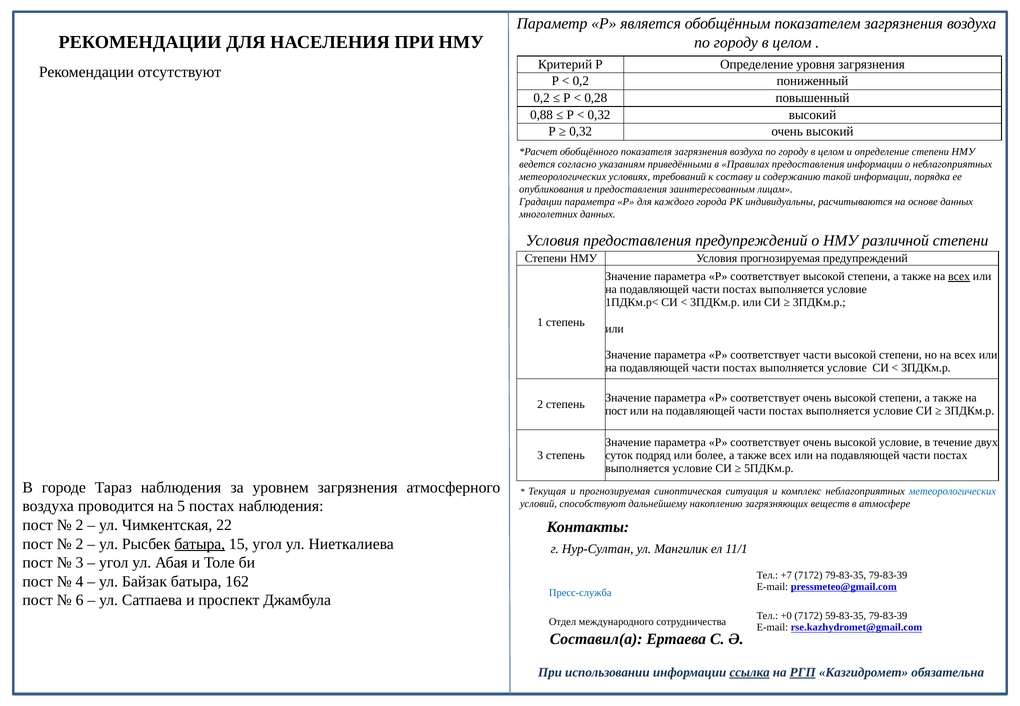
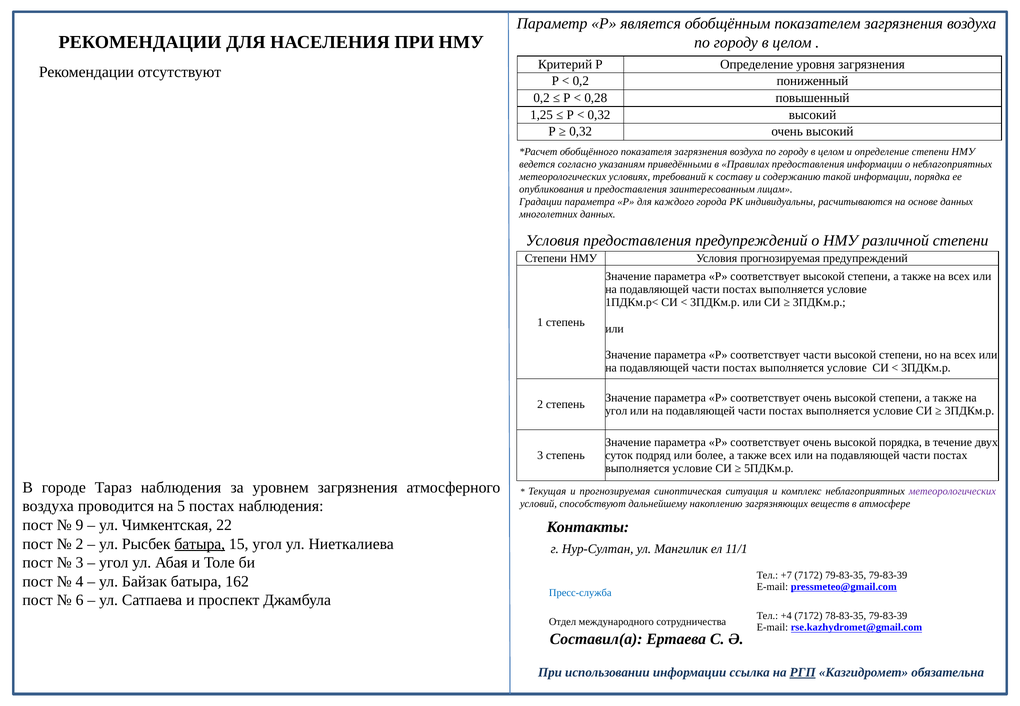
0,88: 0,88 -> 1,25 (542, 115)
всех underline: present -> none (959, 277)
пост: пост -> угол (616, 411)
высокой условие: условие -> порядка (901, 442)
метеорологических colour: blue -> purple (952, 492)
2: 2 -> 9 (80, 525)
+0: +0 -> +4 (786, 616)
59-83-35: 59-83-35 -> 78-83-35 (846, 616)
ссылка underline: present -> none (750, 672)
